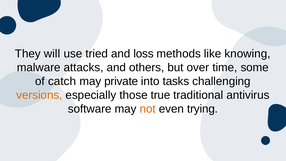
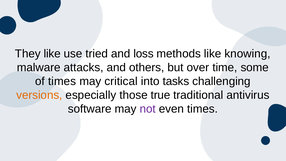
They will: will -> like (52, 54)
of catch: catch -> times (62, 81)
private: private -> critical (121, 81)
not colour: orange -> purple (148, 109)
even trying: trying -> times (202, 109)
